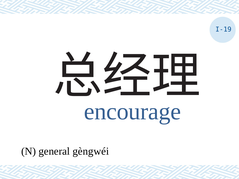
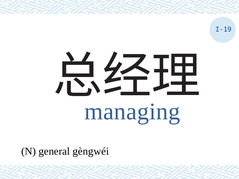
encourage: encourage -> managing (132, 112)
